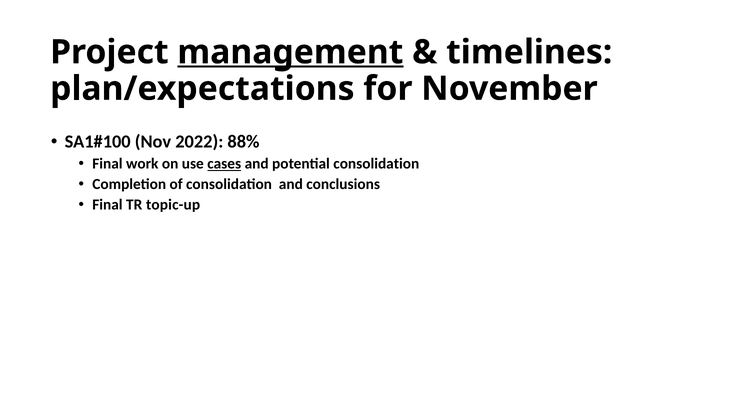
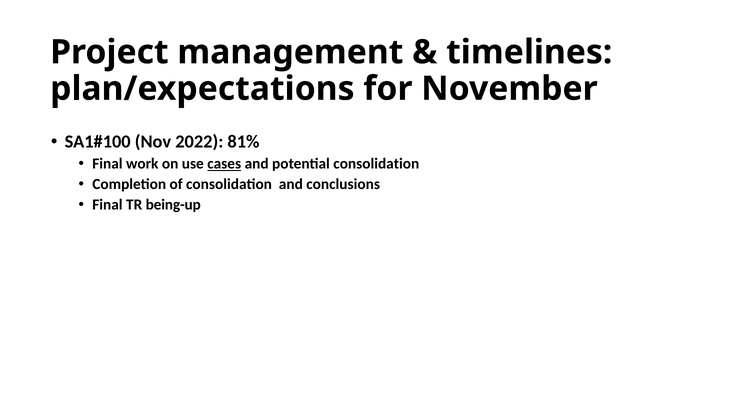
management underline: present -> none (290, 52)
88%: 88% -> 81% (243, 142)
topic-up: topic-up -> being-up (173, 204)
